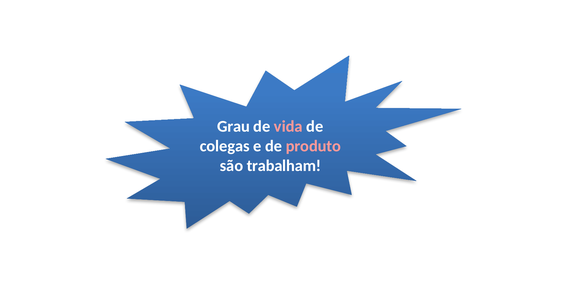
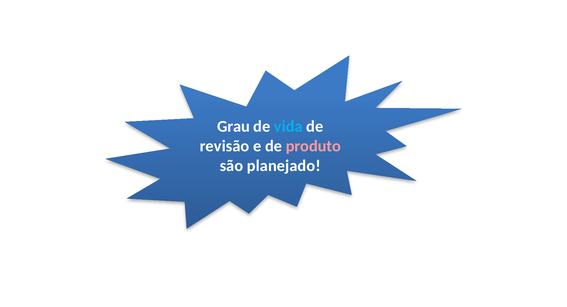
vida colour: pink -> light blue (288, 127)
colegas: colegas -> revisão (225, 146)
trabalham: trabalham -> planejado (284, 166)
